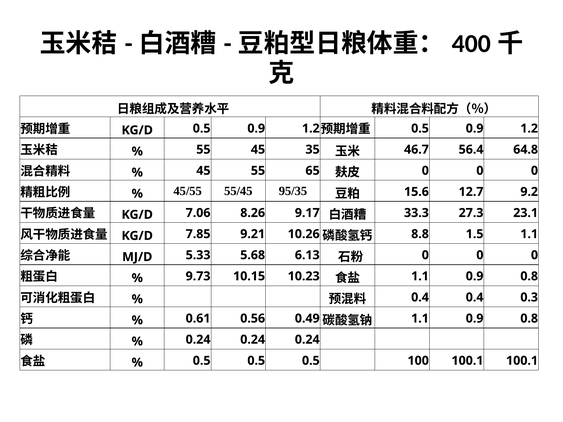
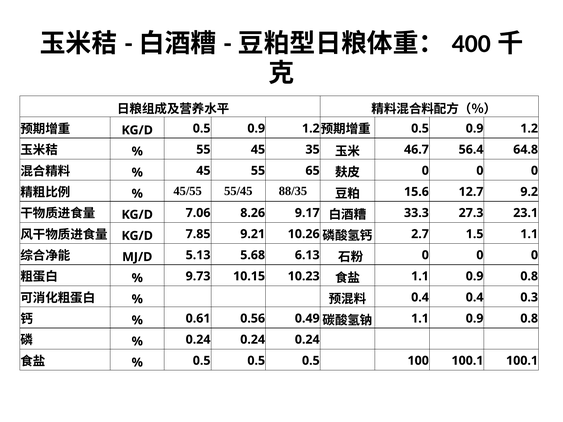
95/35: 95/35 -> 88/35 (293, 191)
8.8: 8.8 -> 2.7 (420, 234)
5.33: 5.33 -> 5.13 (198, 255)
